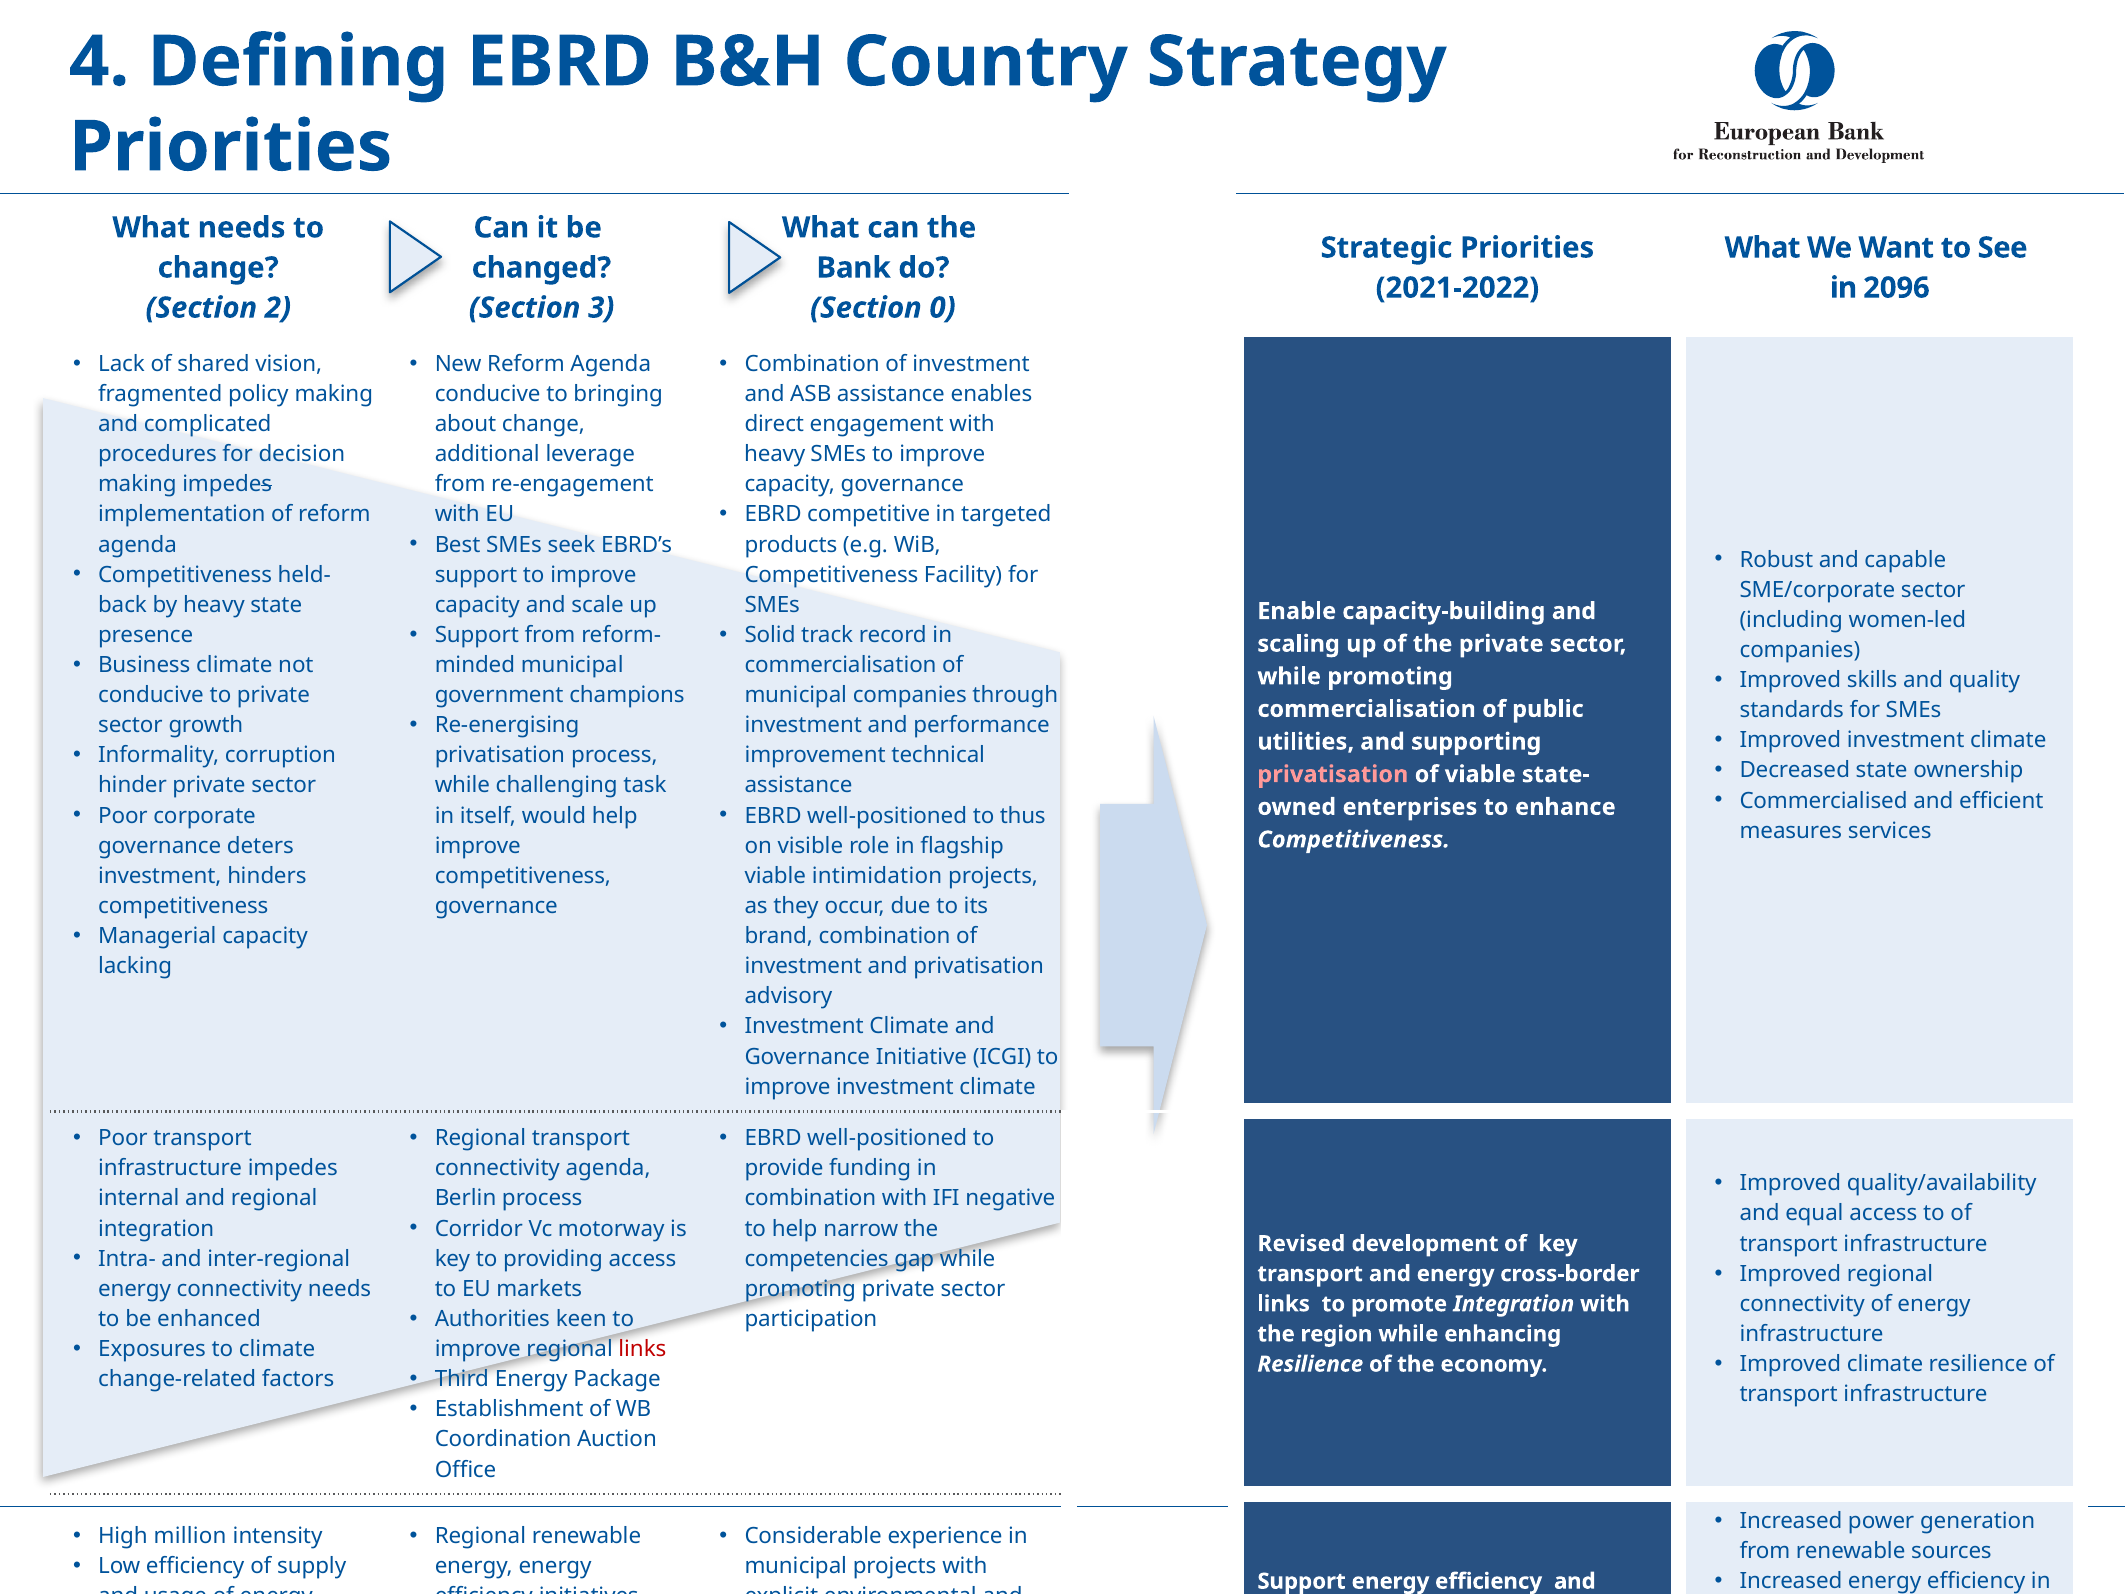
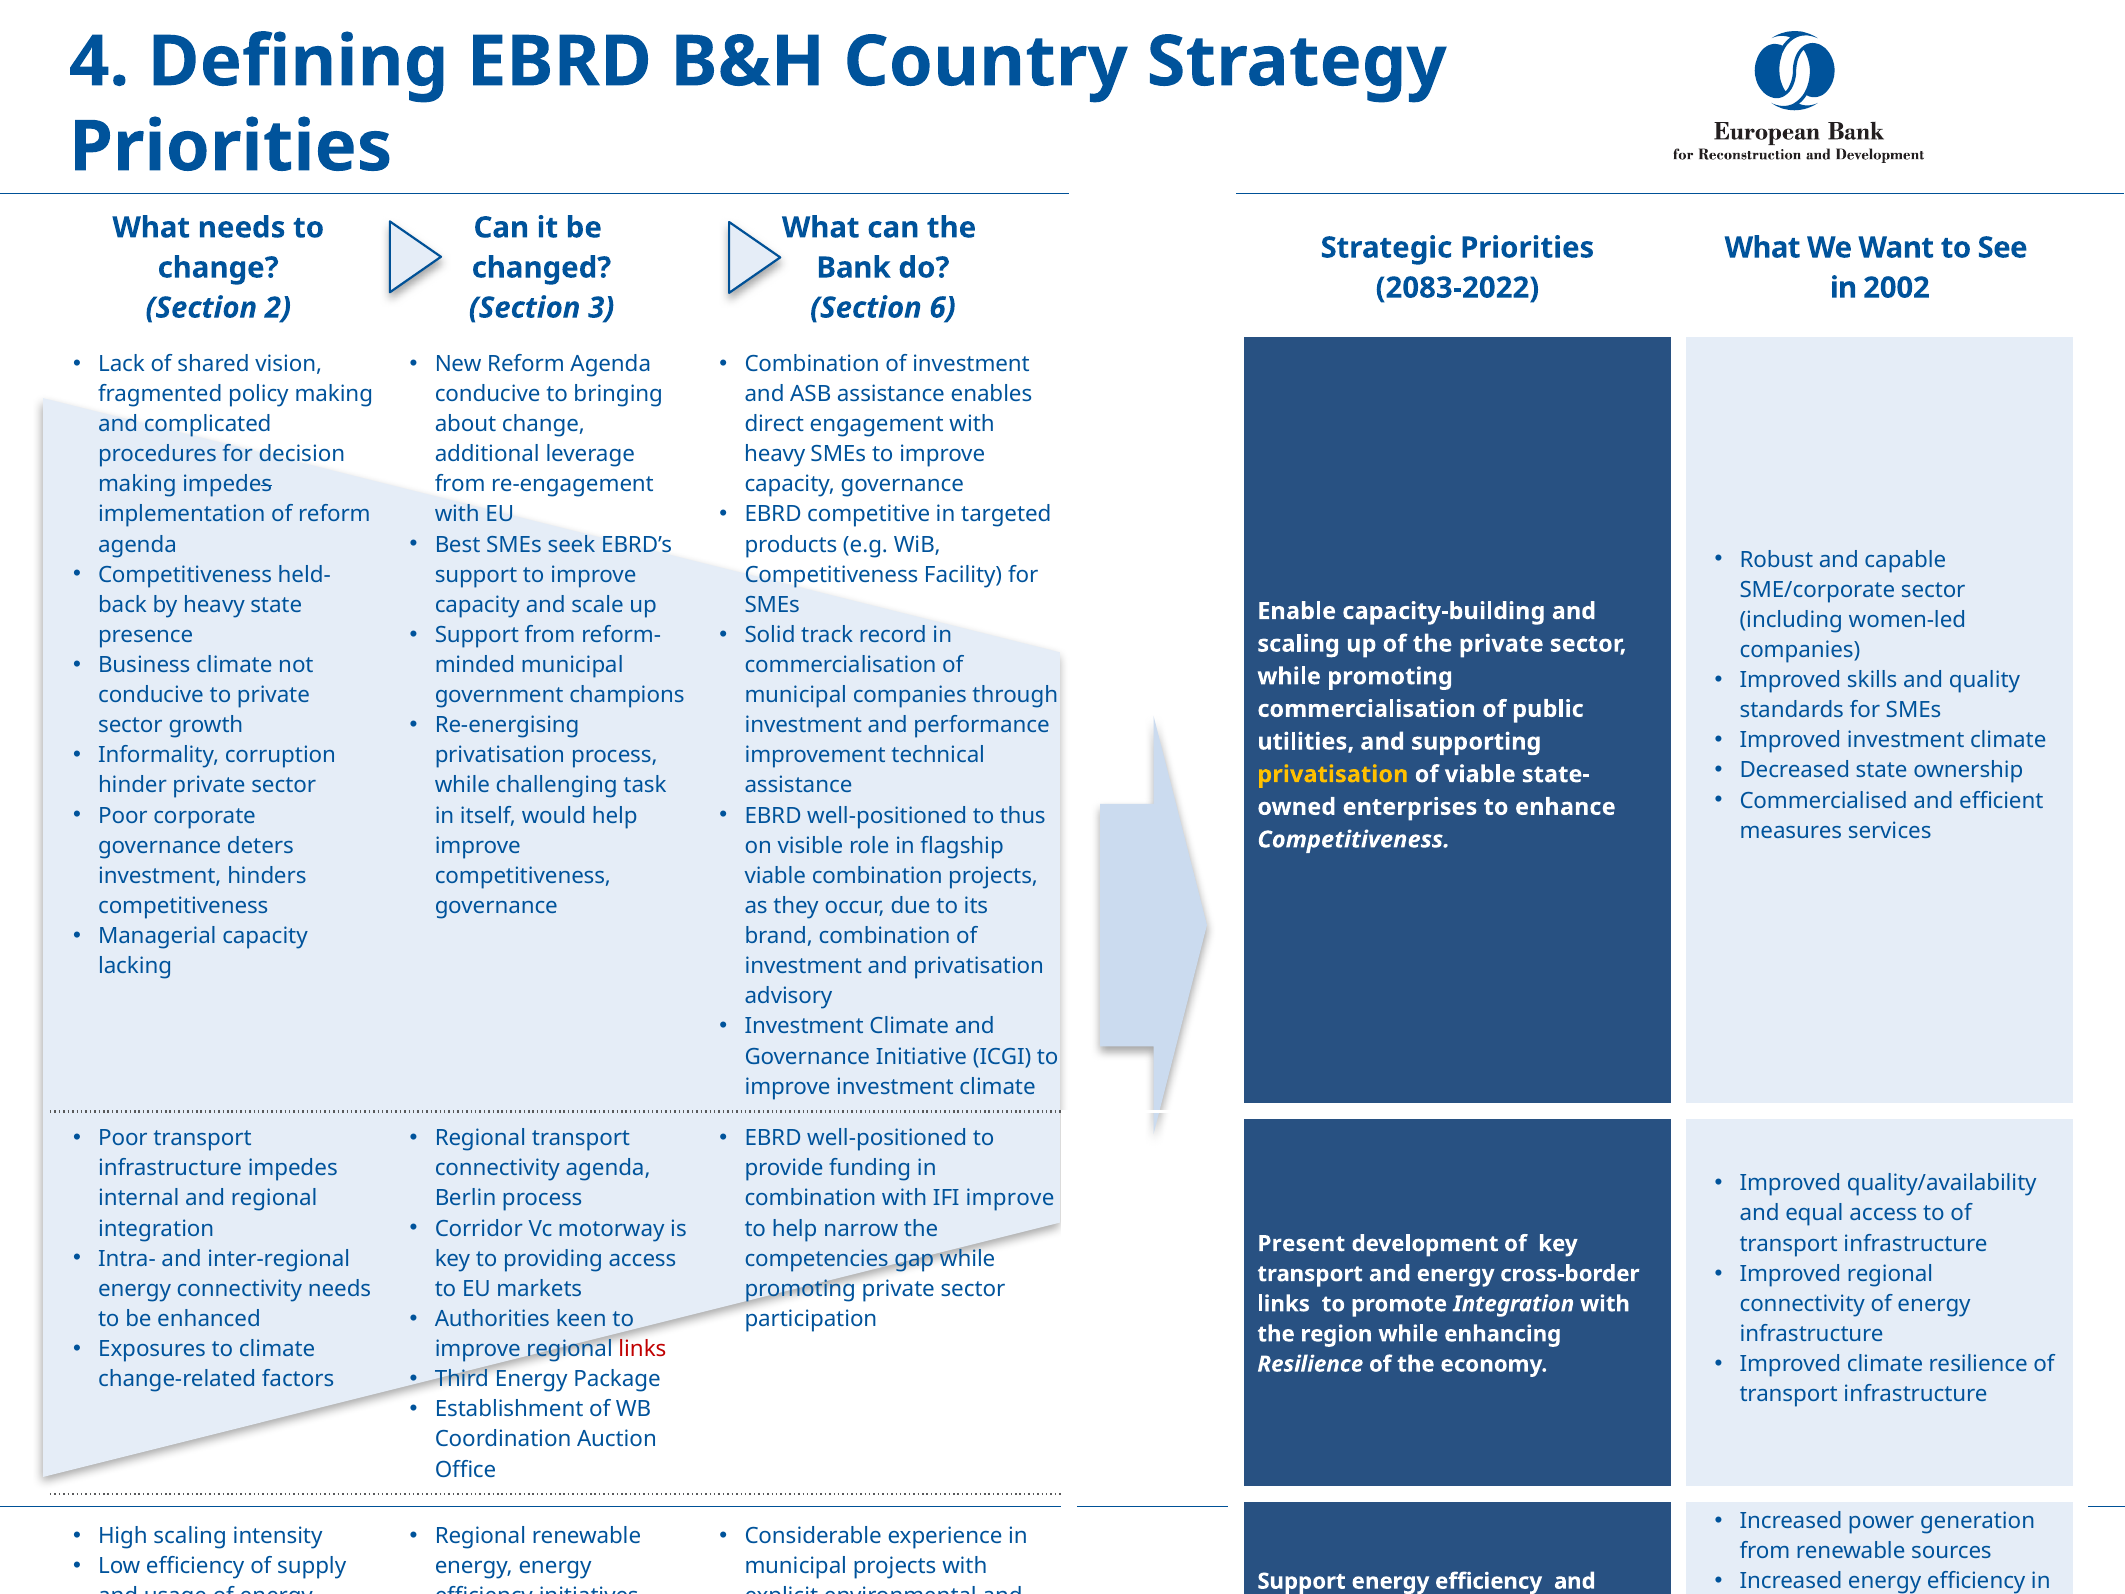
2021-2022: 2021-2022 -> 2083-2022 (1457, 288)
2096: 2096 -> 2002 (1896, 288)
0: 0 -> 6 (943, 308)
privatisation colour: pink -> yellow (1333, 774)
viable intimidation: intimidation -> combination (877, 876)
IFI negative: negative -> improve (1010, 1198)
Revised: Revised -> Present (1301, 1244)
High million: million -> scaling (190, 1536)
